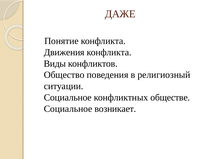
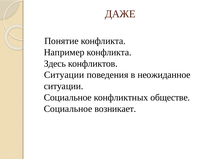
Движения: Движения -> Например (64, 52)
Виды: Виды -> Здесь (55, 64)
Общество: Общество -> Ситуации (64, 75)
религиозный: религиозный -> неожиданное (164, 75)
